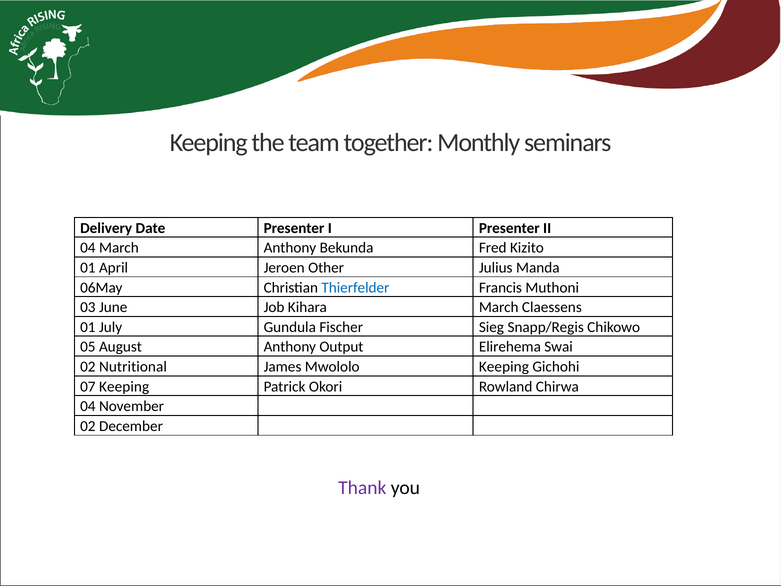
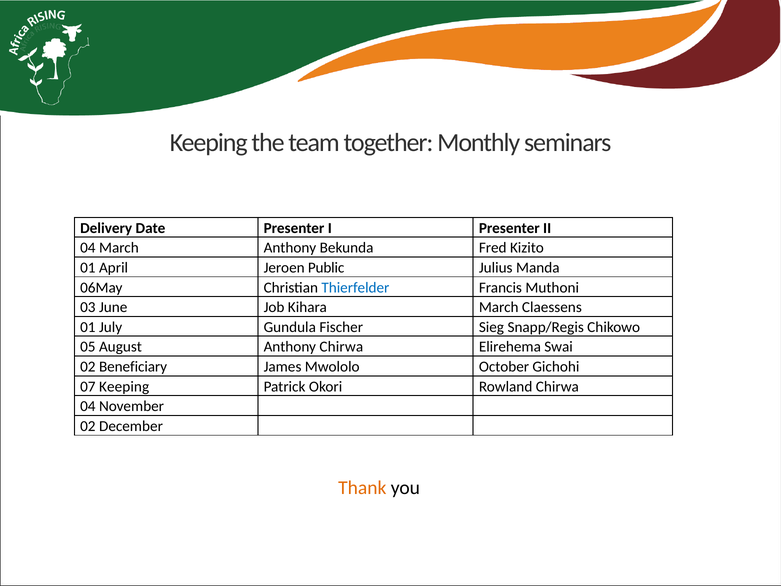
Other: Other -> Public (326, 268)
Anthony Output: Output -> Chirwa (341, 347)
Nutritional: Nutritional -> Beneficiary (133, 367)
Mwololo Keeping: Keeping -> October (504, 367)
Thank colour: purple -> orange (362, 488)
